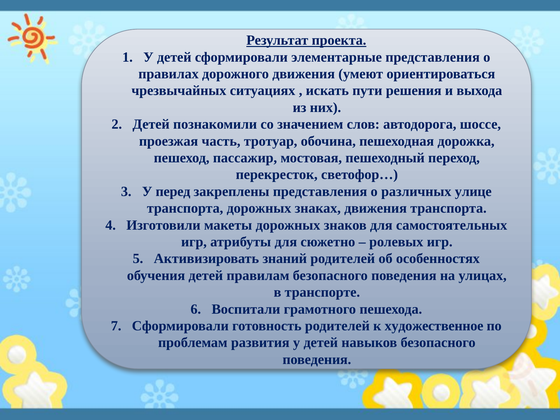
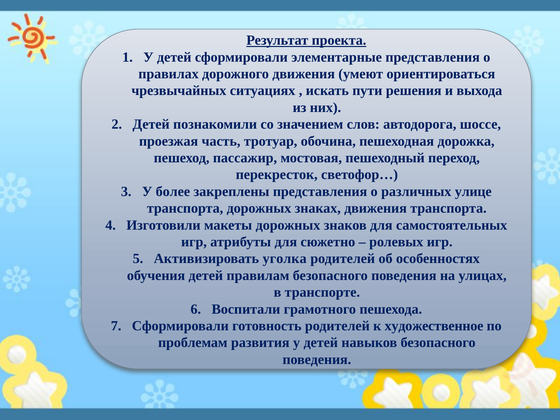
перед: перед -> более (173, 192)
знаний: знаний -> уголка (285, 259)
